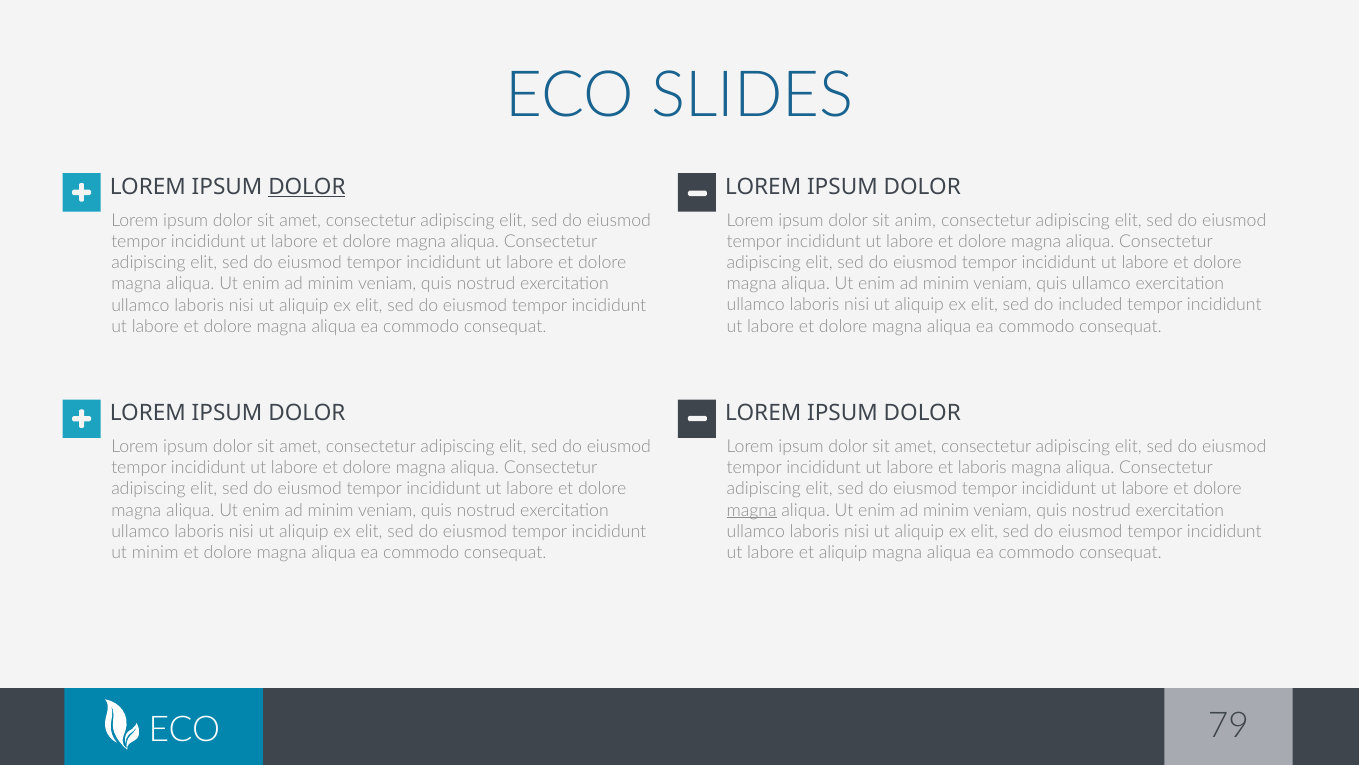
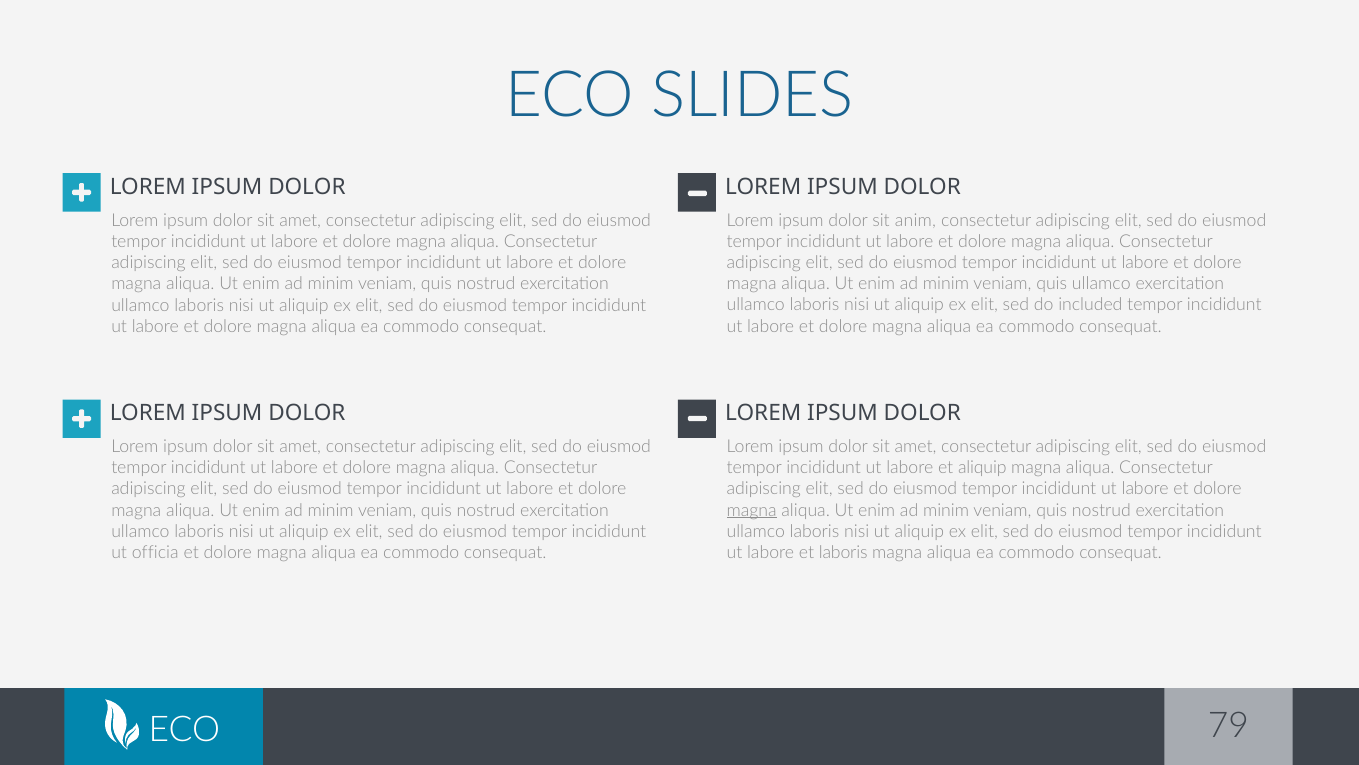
DOLOR underline: present -> none (307, 187)
et laboris: laboris -> aliquip (982, 467)
ut minim: minim -> officia (155, 552)
et aliquip: aliquip -> laboris (843, 552)
